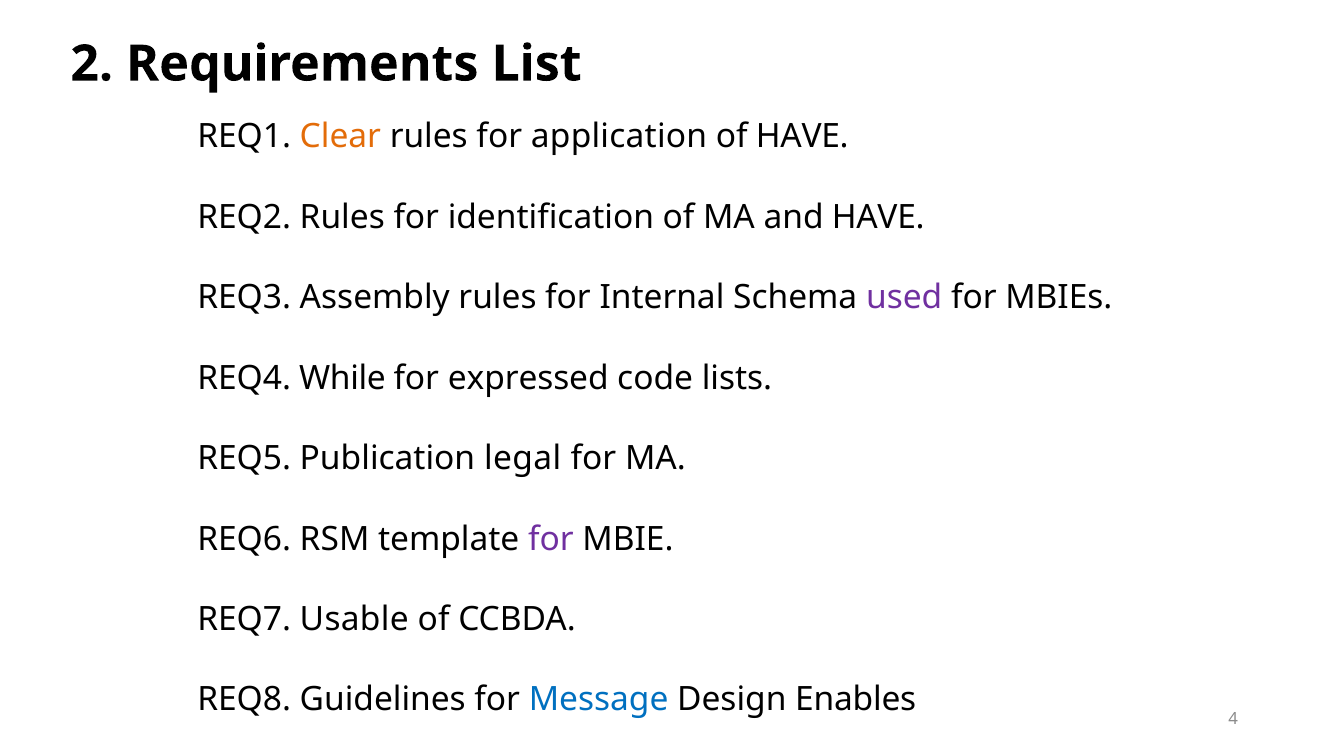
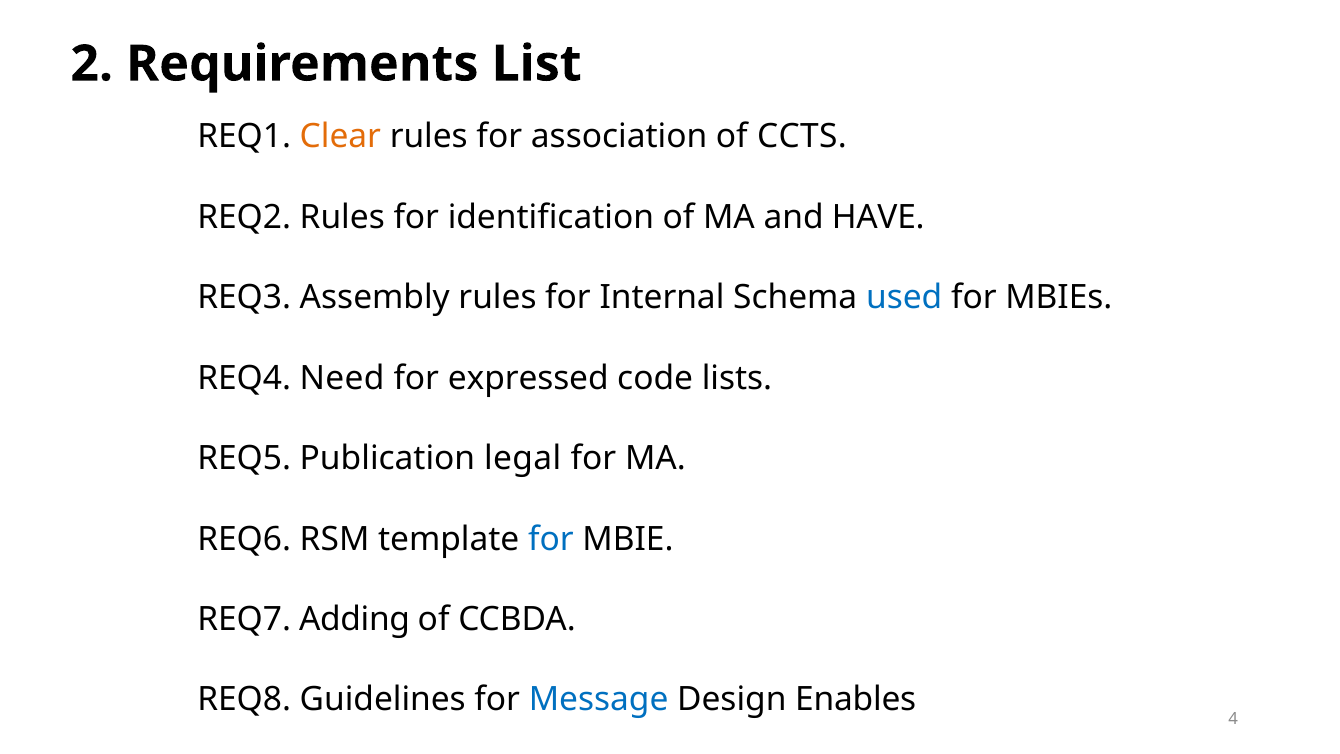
application: application -> association (619, 137)
of HAVE: HAVE -> CCTS (802, 137)
used colour: purple -> blue (904, 298)
While: While -> Need (342, 378)
for colour: purple -> blue (551, 539)
Usable: Usable -> Adding (355, 619)
